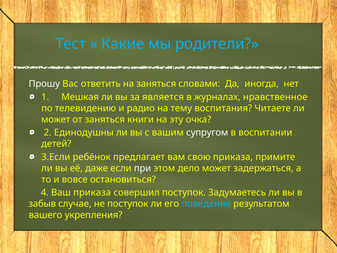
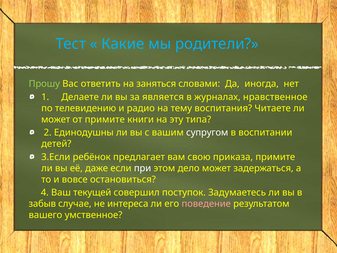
Прошу colour: white -> light green (44, 84)
Мешкая: Мешкая -> Делаете (80, 97)
от заняться: заняться -> примите (105, 119)
очка: очка -> типа (198, 119)
Ваш приказа: приказа -> текущей (92, 192)
не поступок: поступок -> интереса (128, 204)
поведение colour: light blue -> pink (206, 204)
укрепления: укрепления -> умственное (94, 215)
